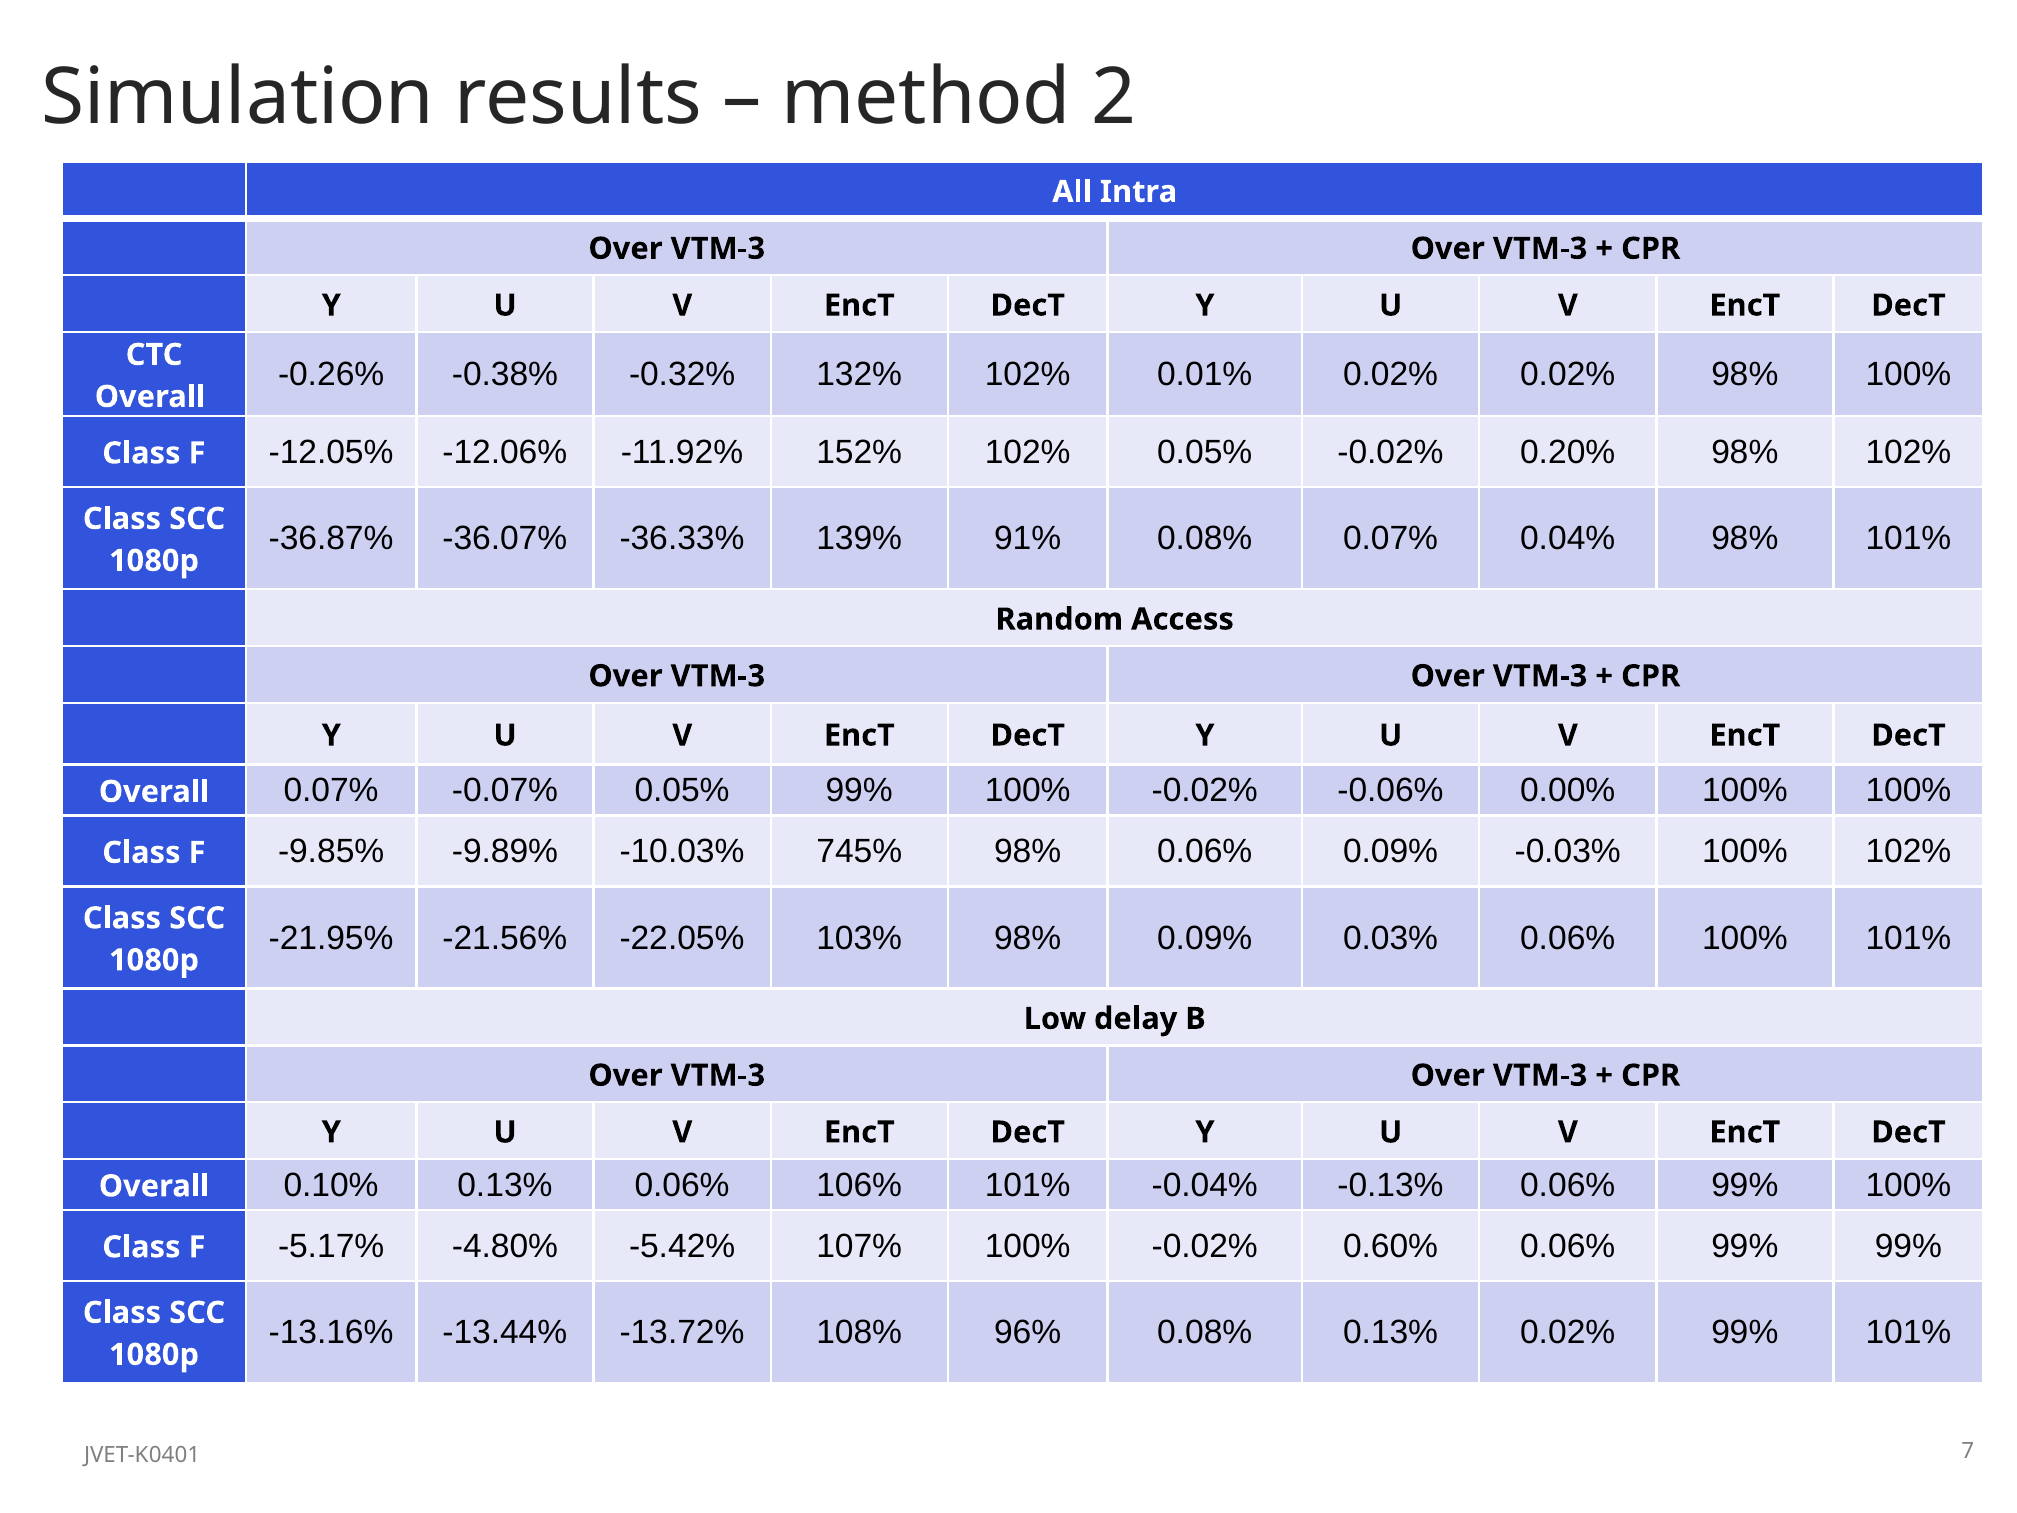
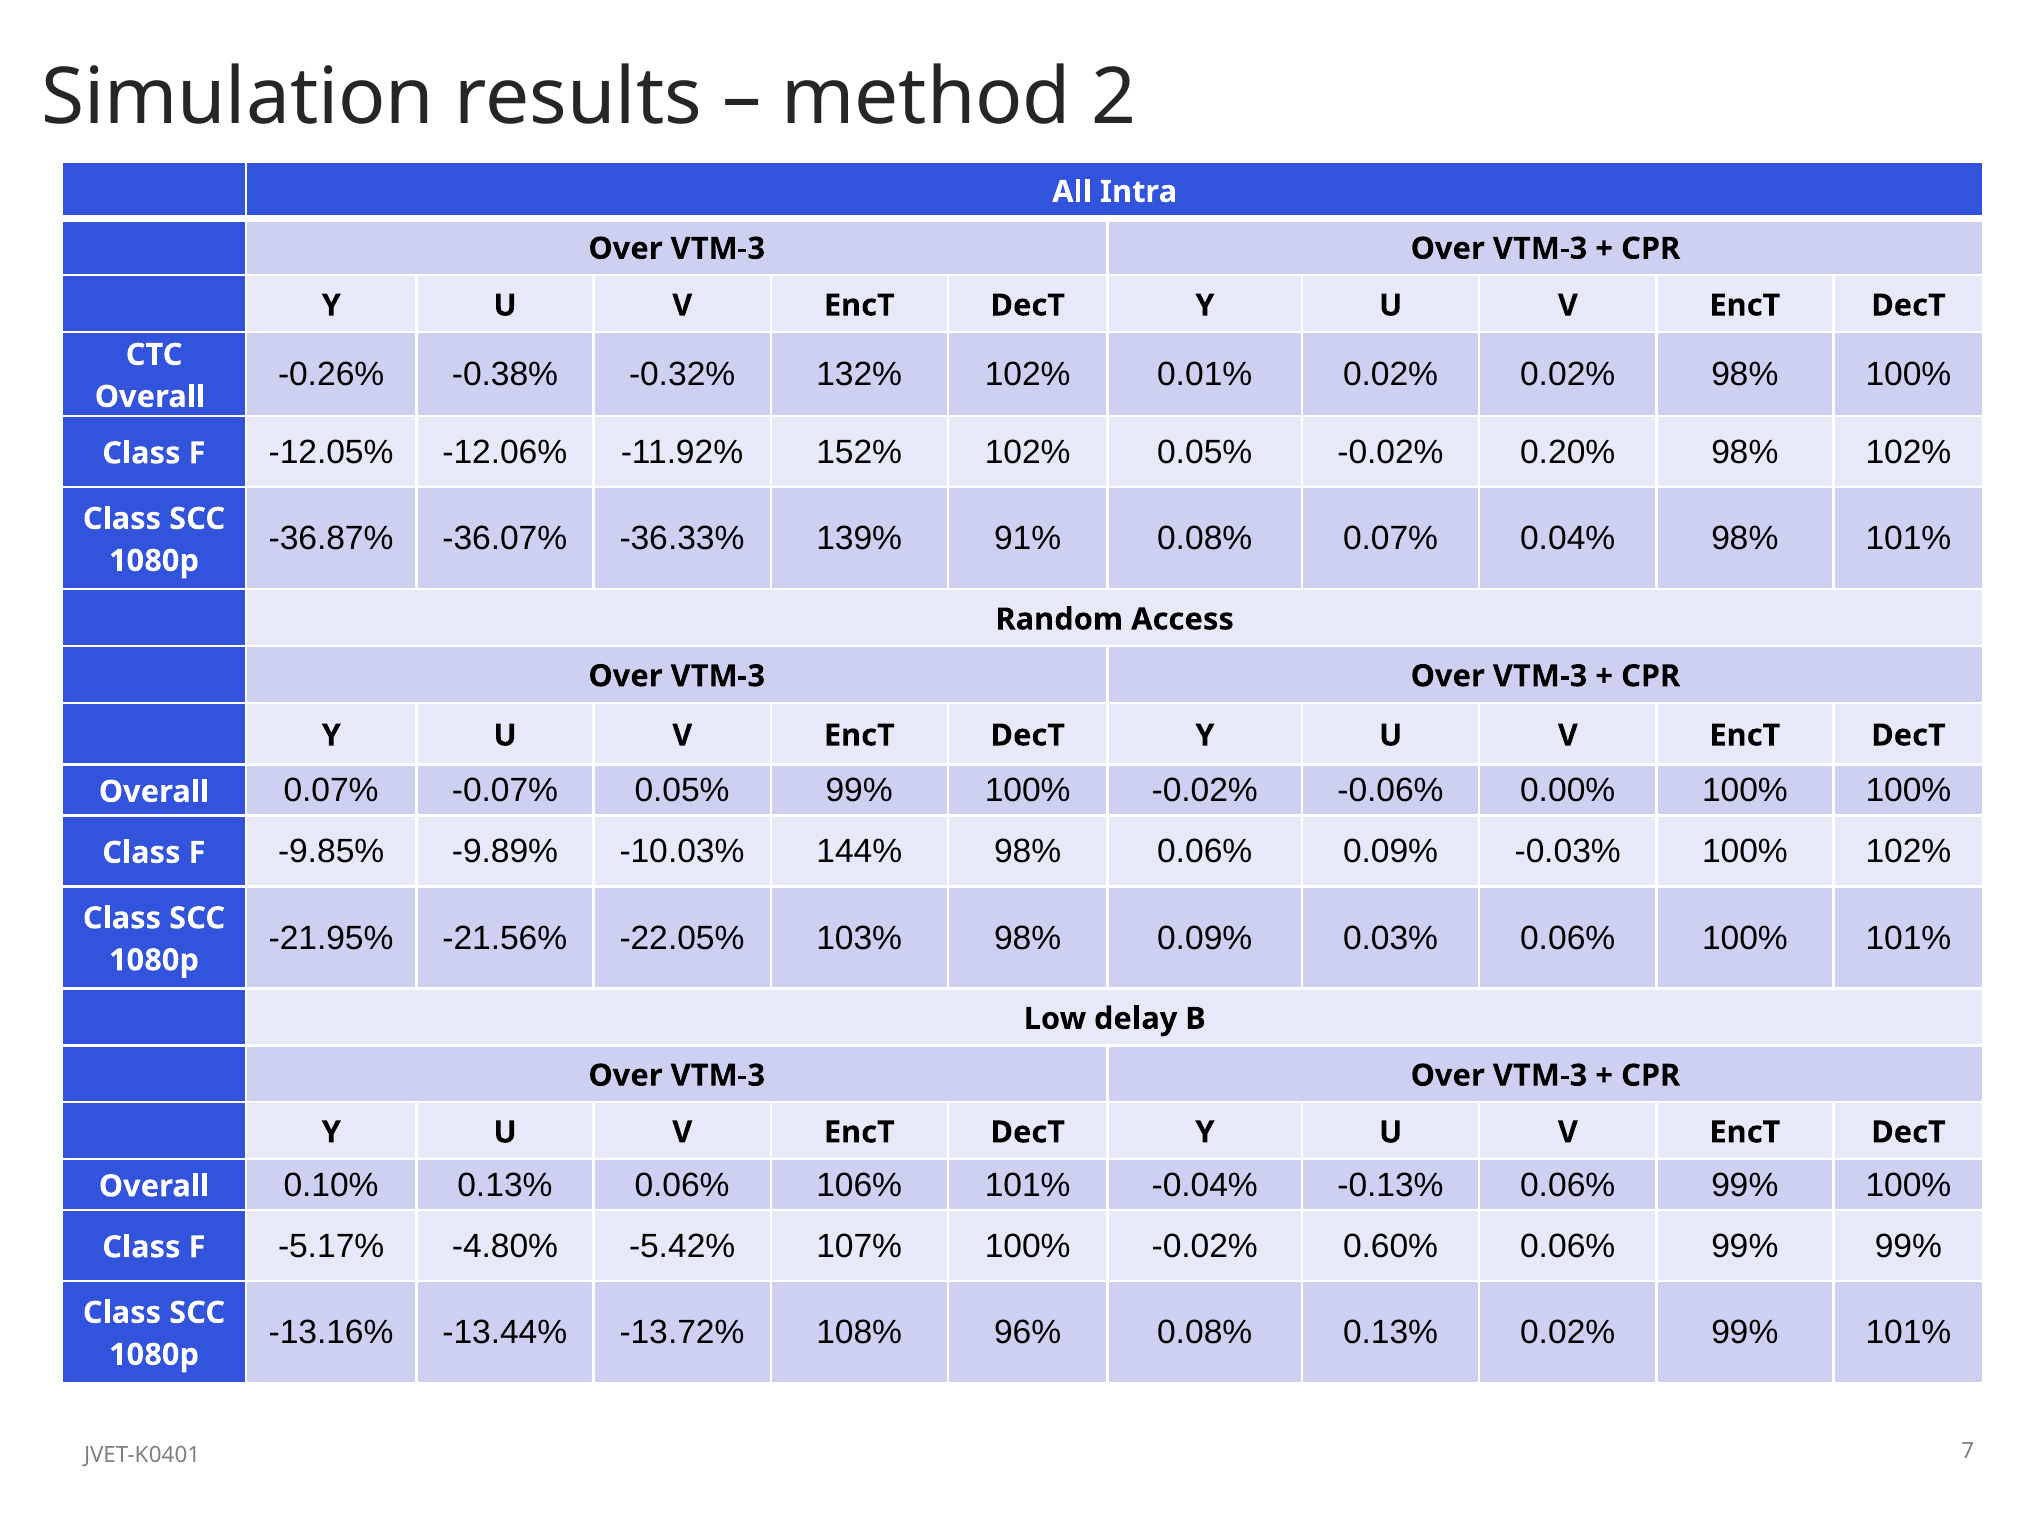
745%: 745% -> 144% (859, 851)
